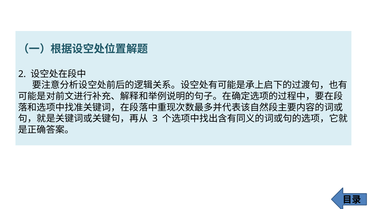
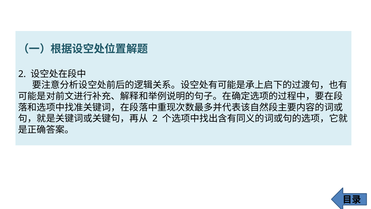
3: 3 -> 2 (155, 118)
